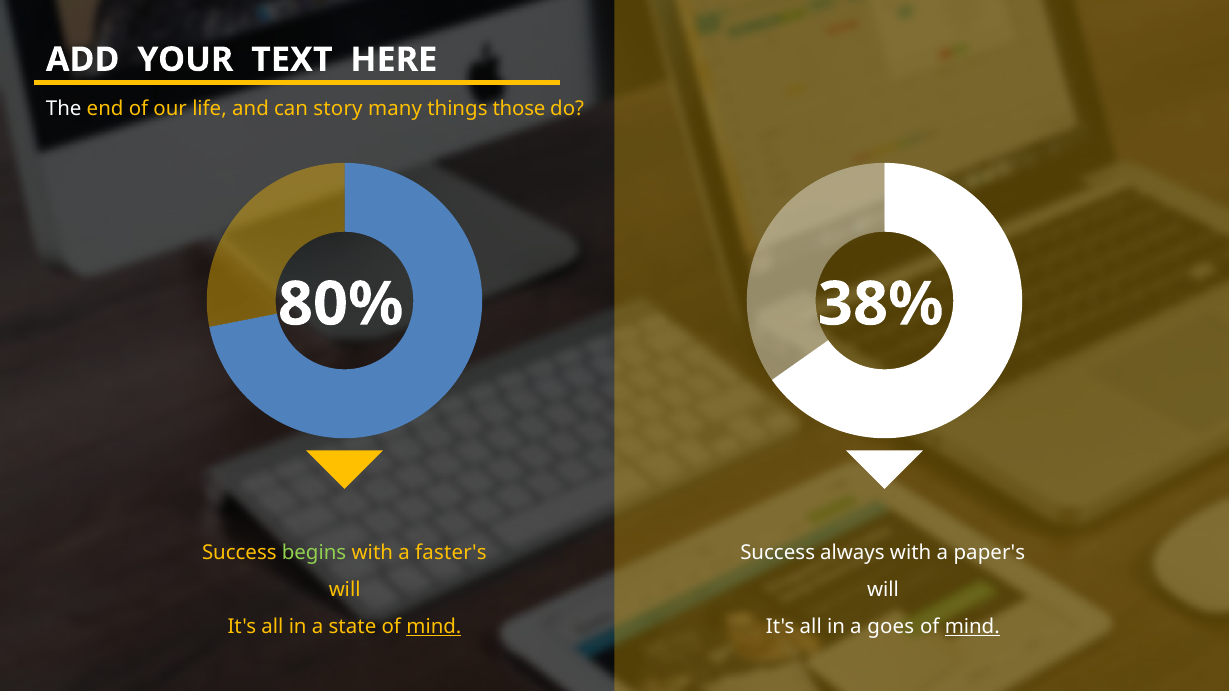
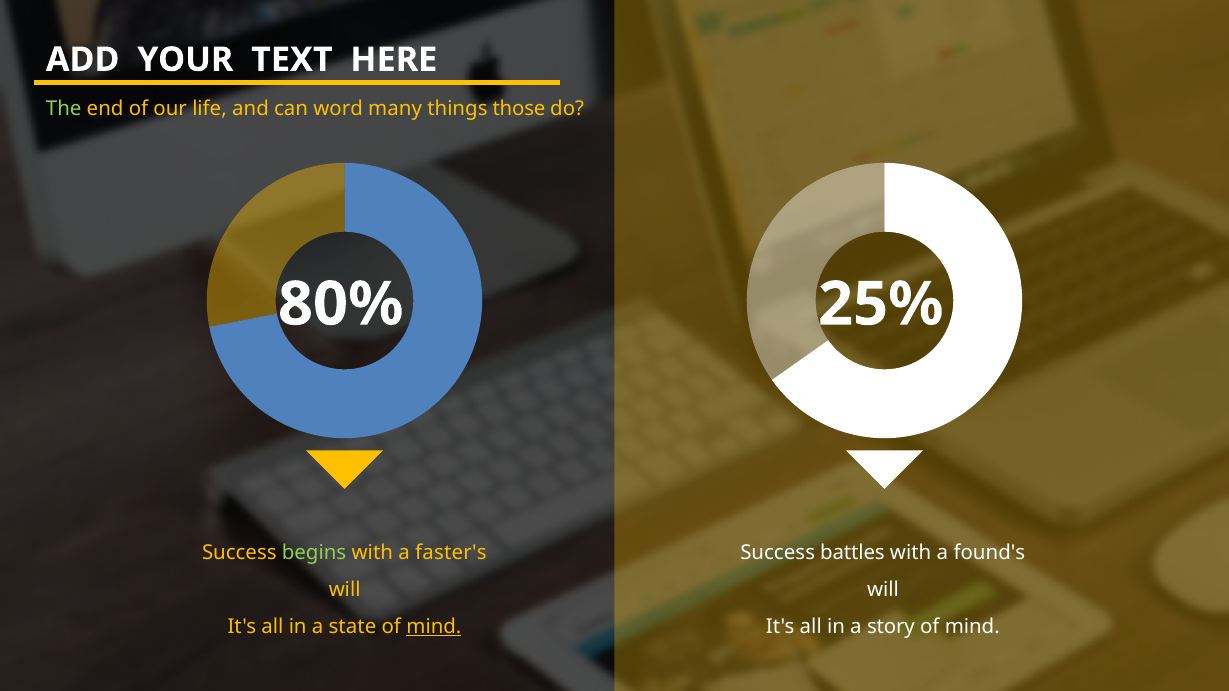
The colour: white -> light green (64, 109)
story: story -> word (338, 109)
38%: 38% -> 25% (881, 304)
always: always -> battles (852, 553)
paper's: paper's -> found's (989, 553)
goes: goes -> story (891, 627)
mind underline: present -> none (972, 627)
